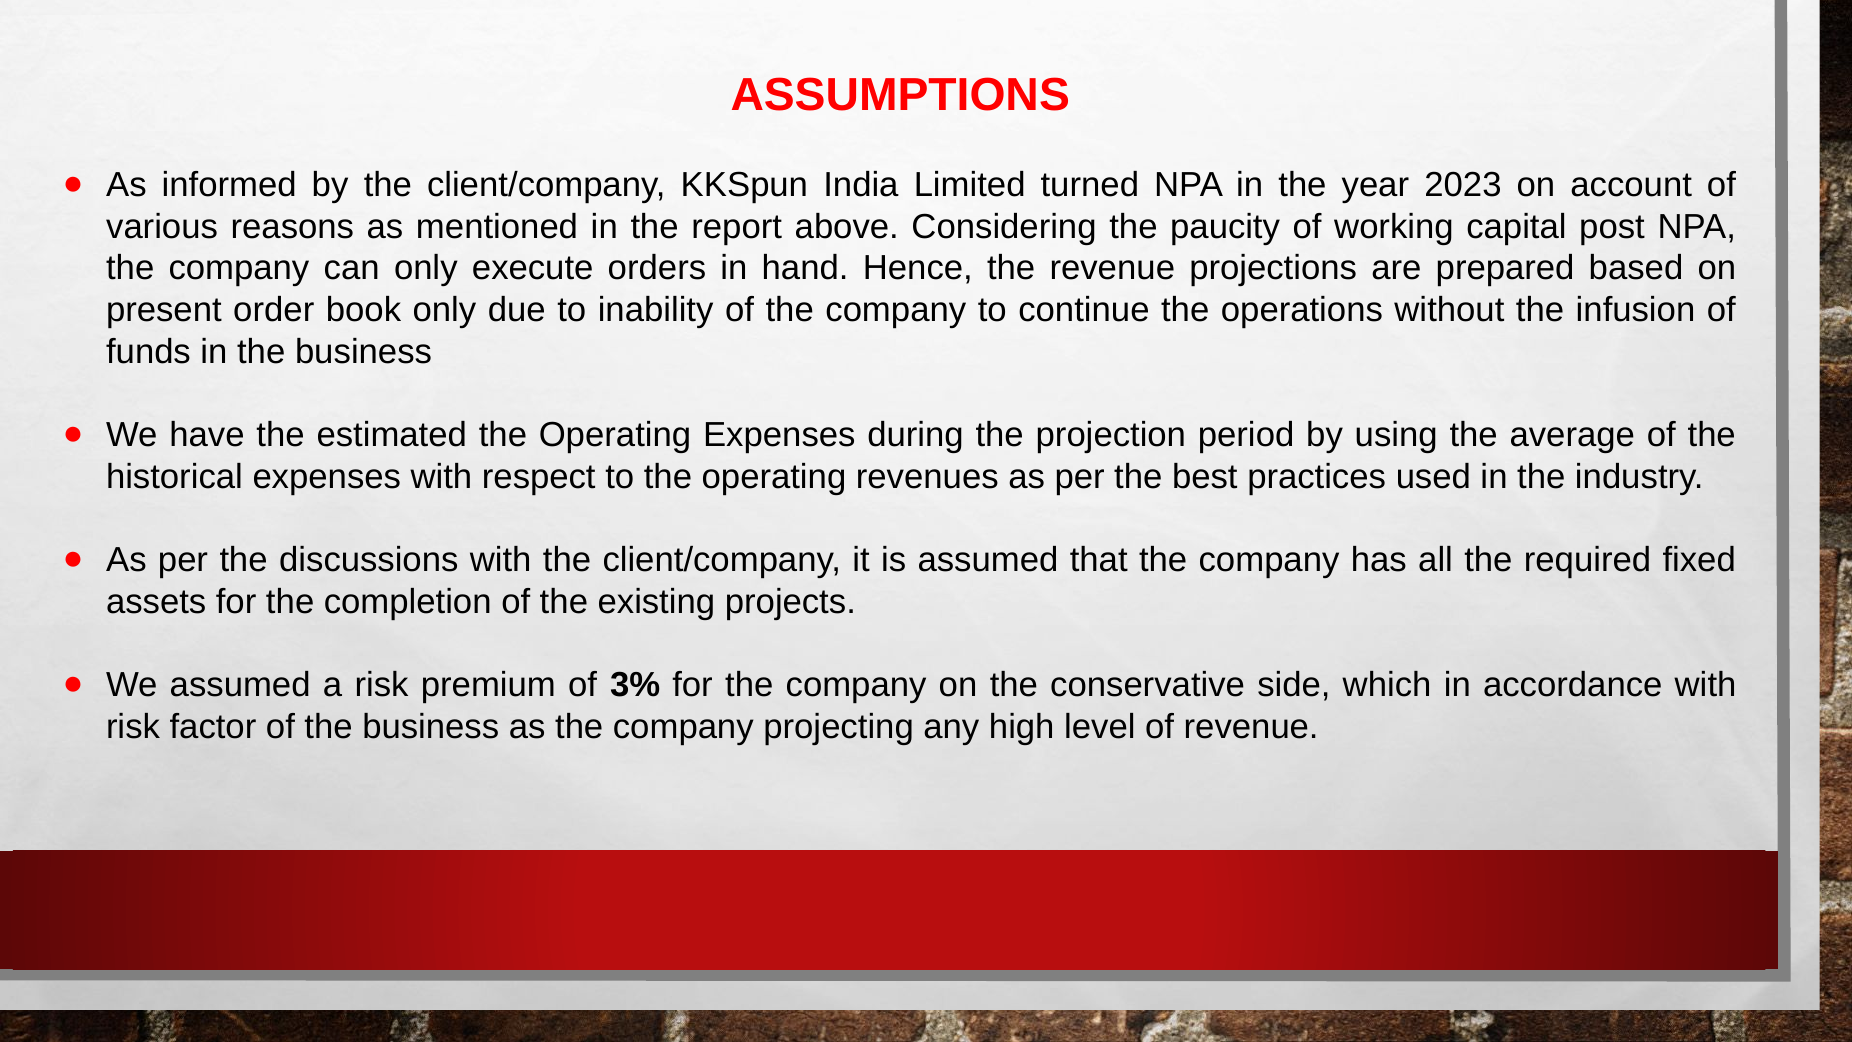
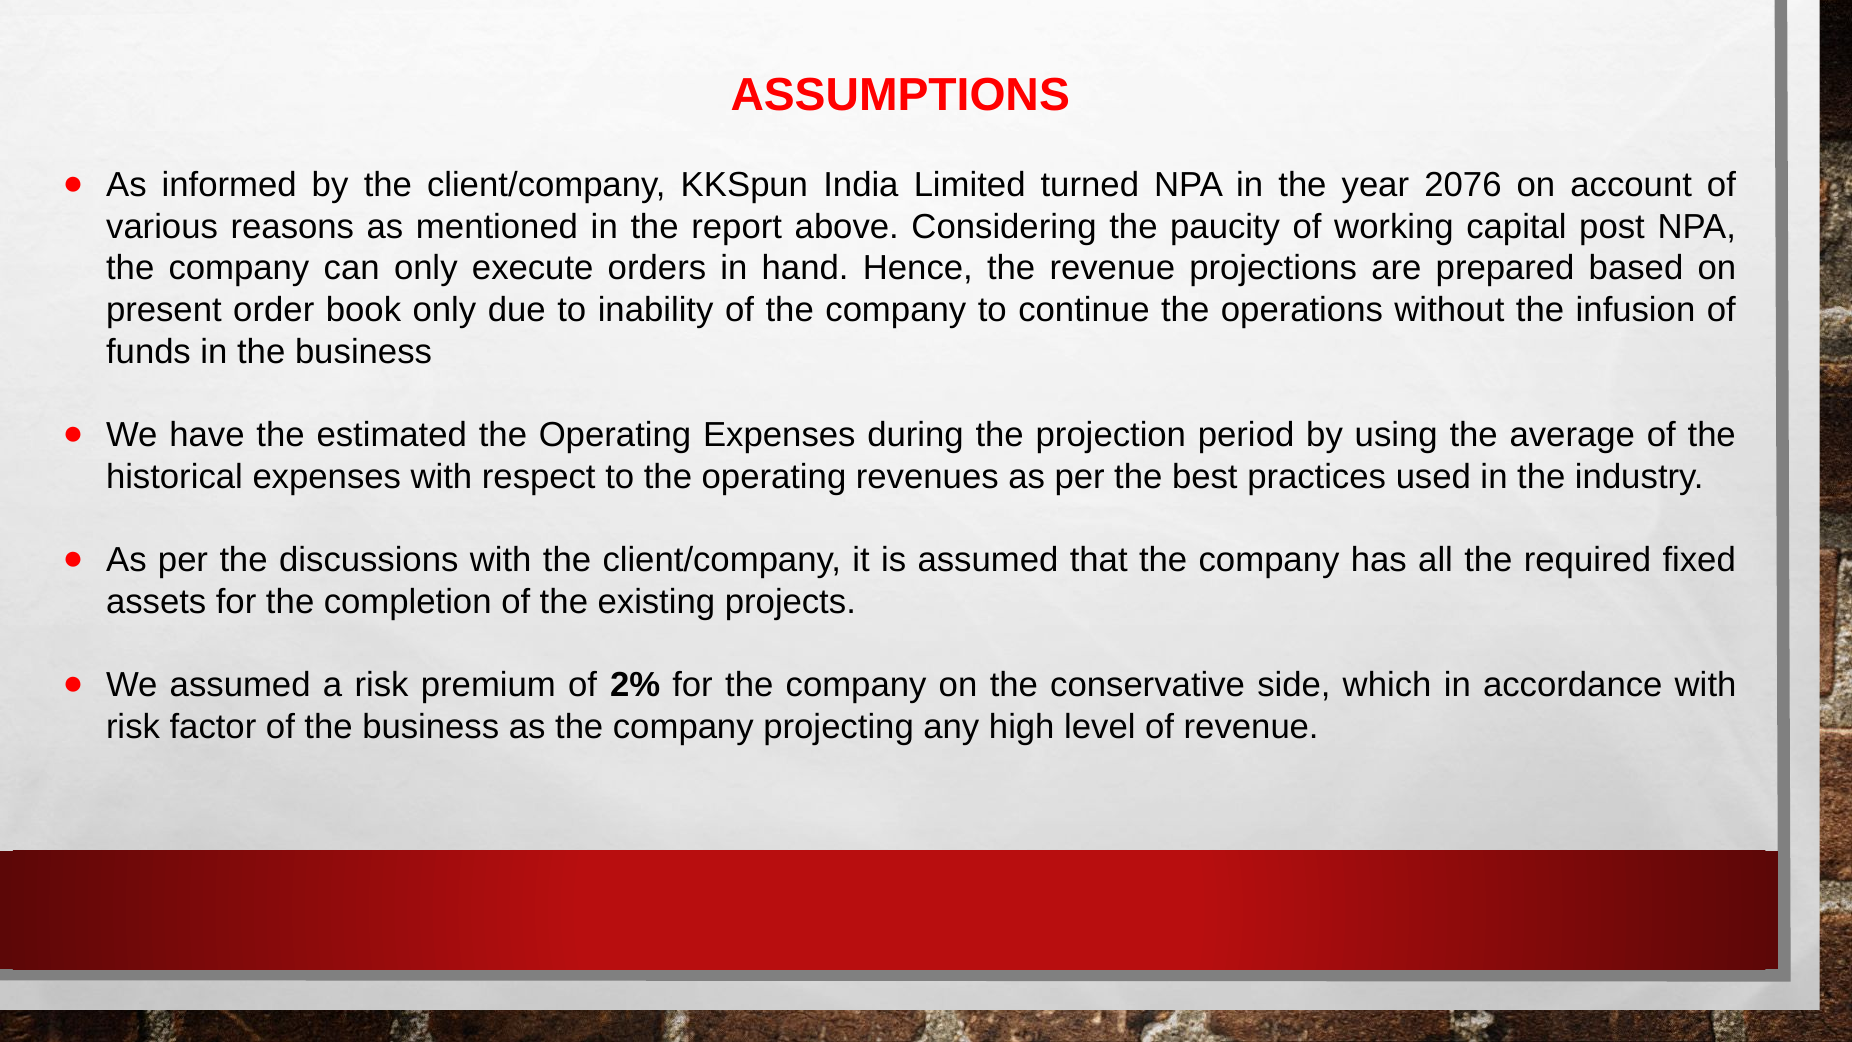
2023: 2023 -> 2076 (1463, 185)
3%: 3% -> 2% (635, 685)
